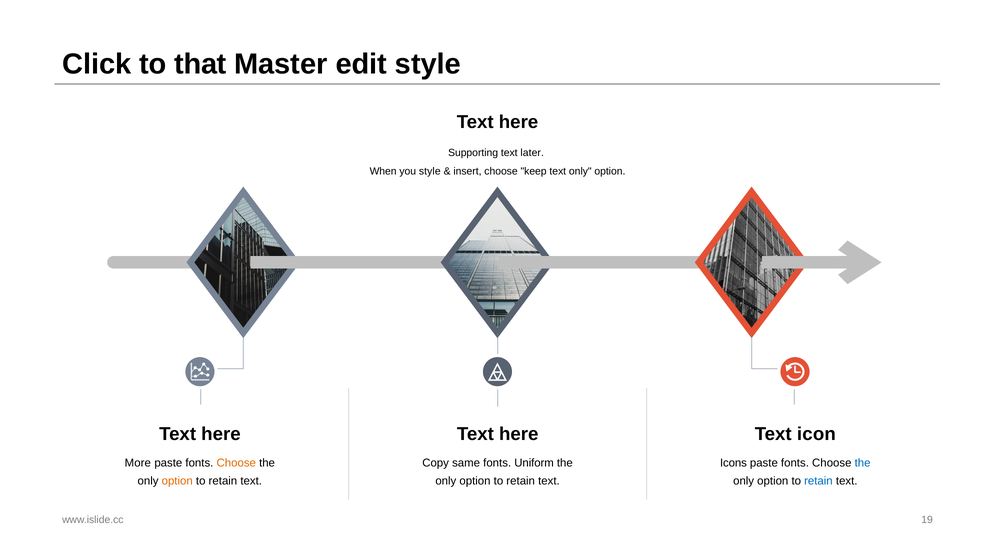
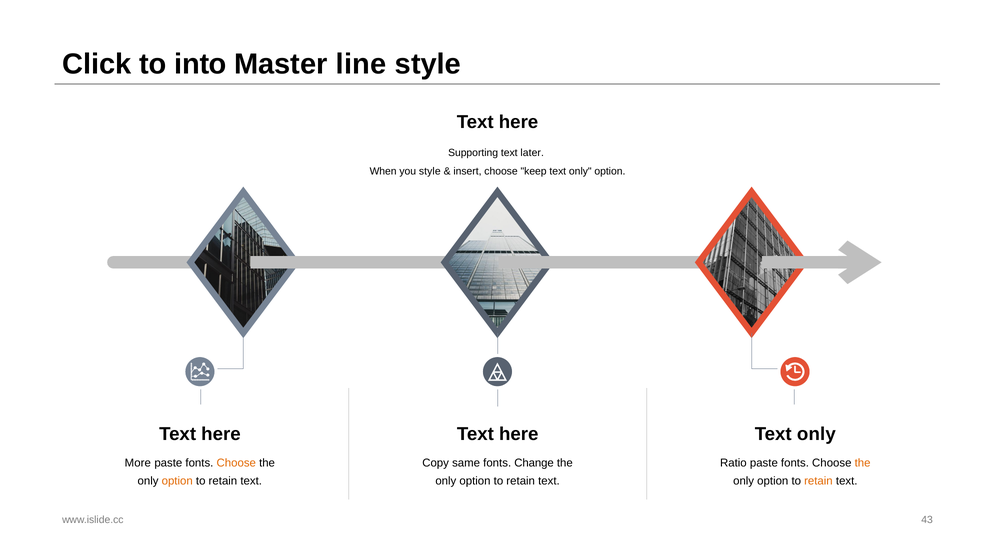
that: that -> into (201, 64)
edit: edit -> line (361, 64)
icon: icon -> only (816, 434)
Uniform: Uniform -> Change (534, 463)
Icons: Icons -> Ratio (733, 463)
the colour: blue -> orange (863, 463)
retain colour: blue -> orange (818, 481)
19: 19 -> 43 (927, 519)
